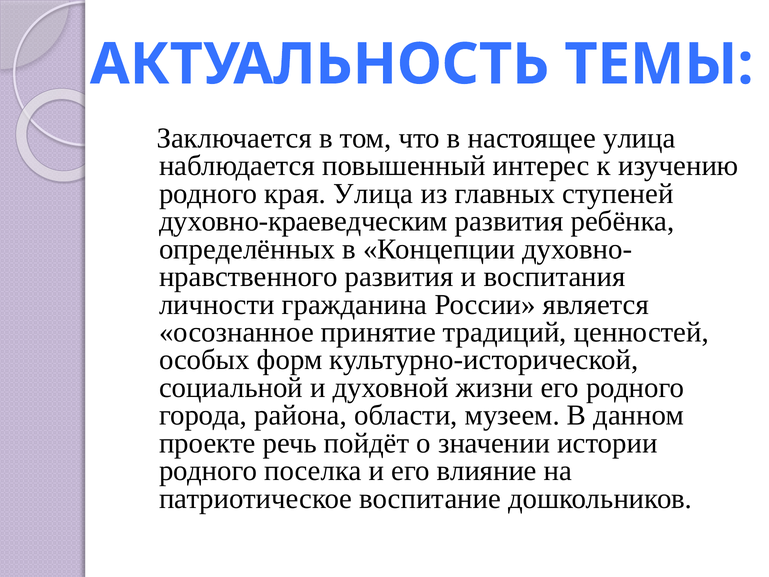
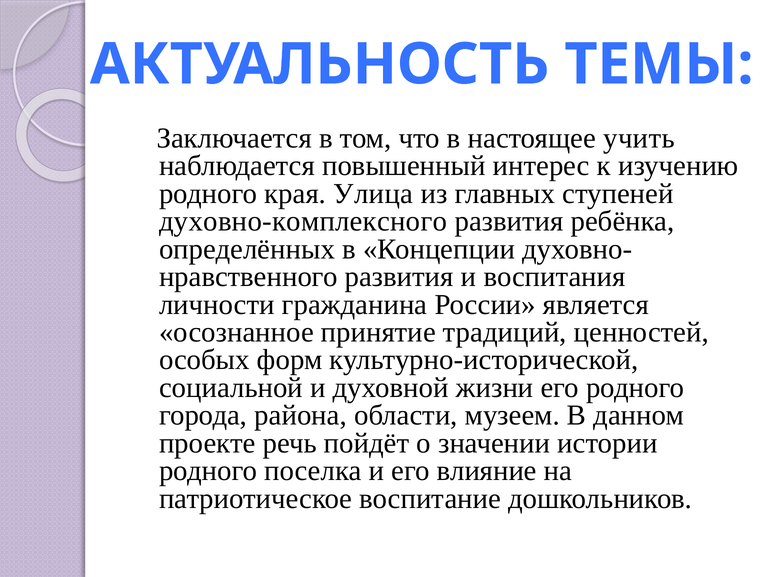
настоящее улица: улица -> учить (639, 138)
духовно-краеведческим: духовно-краеведческим -> духовно-комплексного (303, 221)
